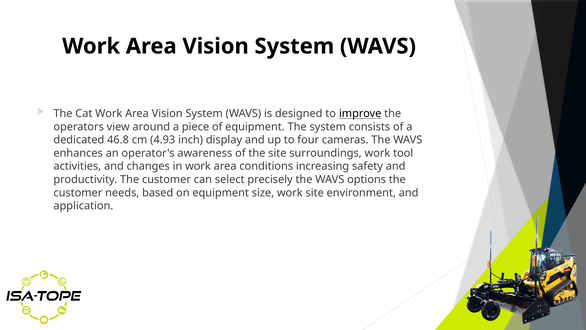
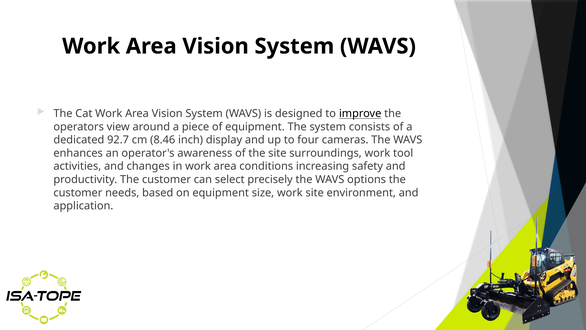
46.8: 46.8 -> 92.7 (118, 140)
4.93: 4.93 -> 8.46 (163, 140)
